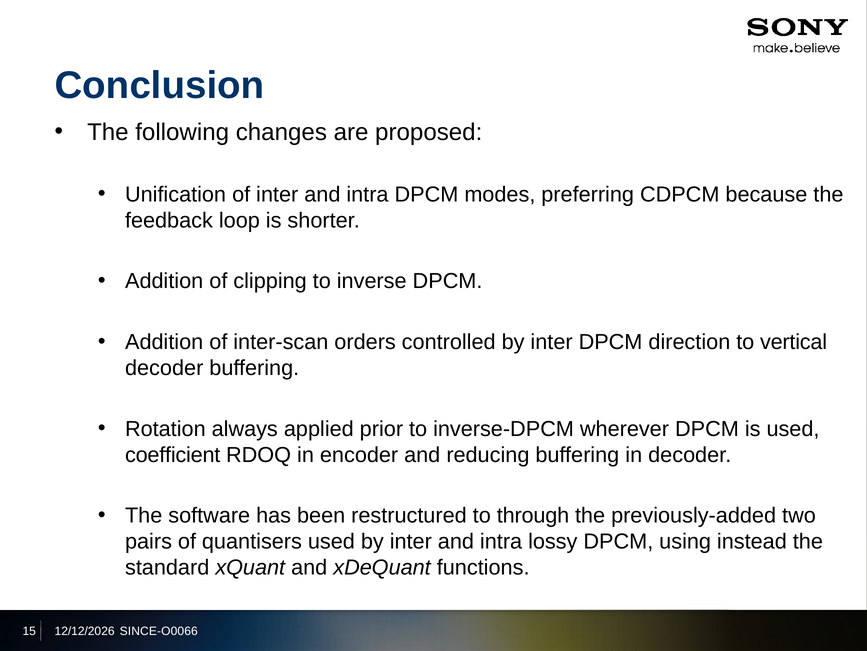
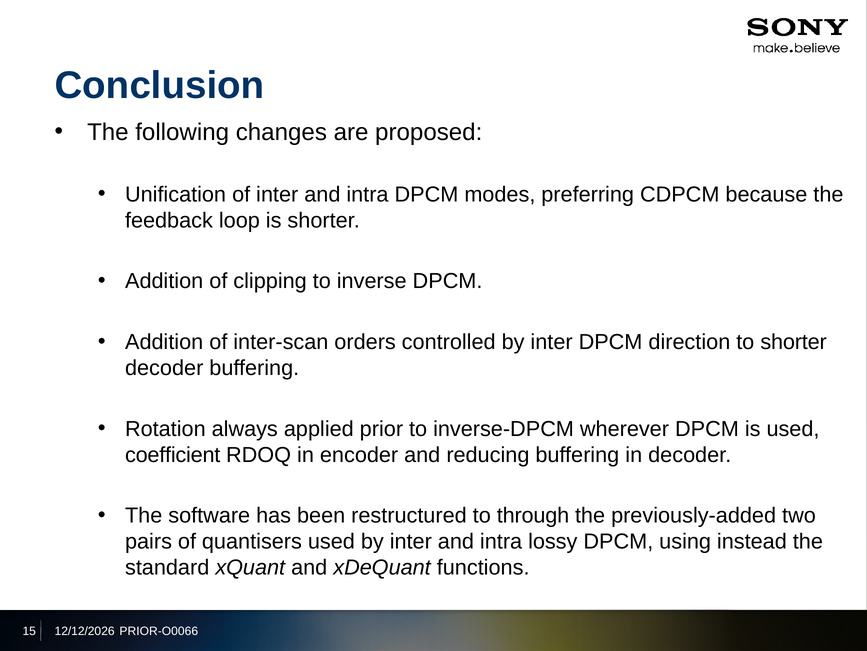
to vertical: vertical -> shorter (794, 342)
SINCE-O0066: SINCE-O0066 -> PRIOR-O0066 (159, 631)
